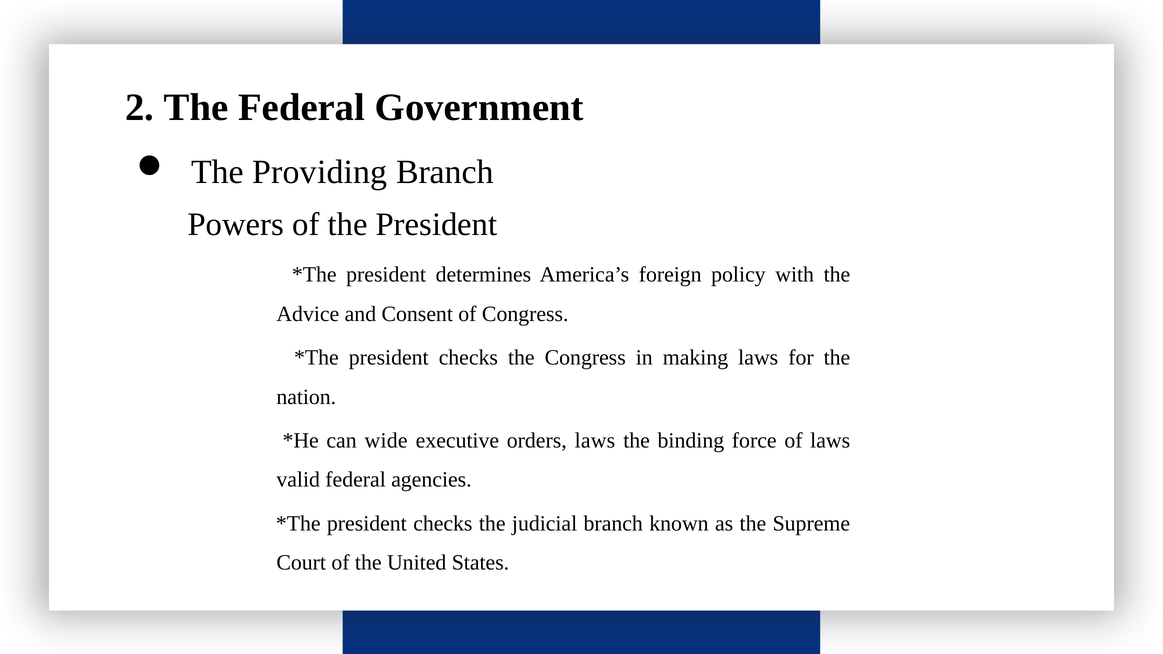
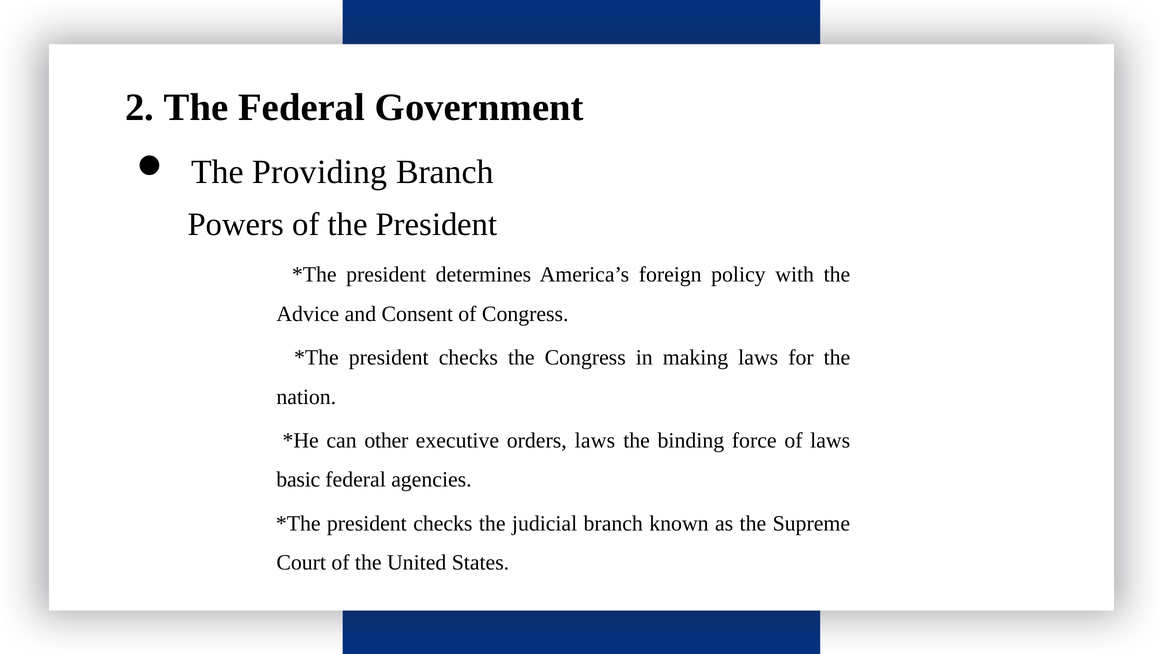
wide: wide -> other (386, 441)
valid: valid -> basic (298, 480)
